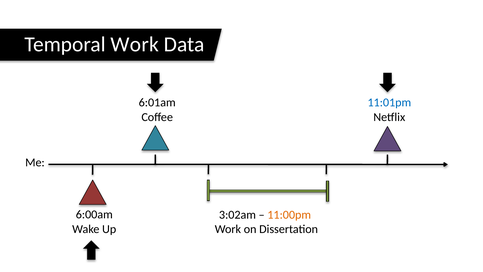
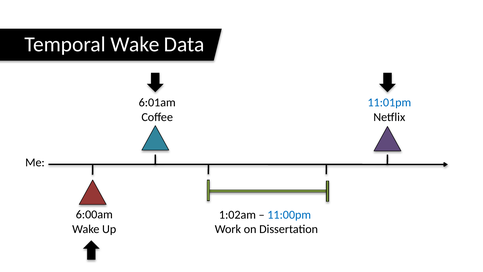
Temporal Work: Work -> Wake (135, 45)
3:02am: 3:02am -> 1:02am (237, 214)
11:00pm colour: orange -> blue (289, 214)
